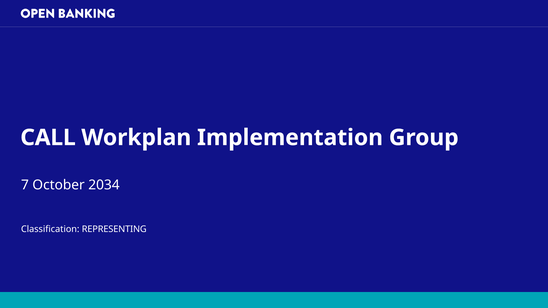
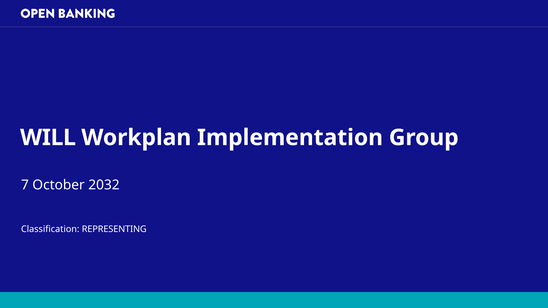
CALL: CALL -> WILL (48, 138)
2034: 2034 -> 2032 (104, 185)
